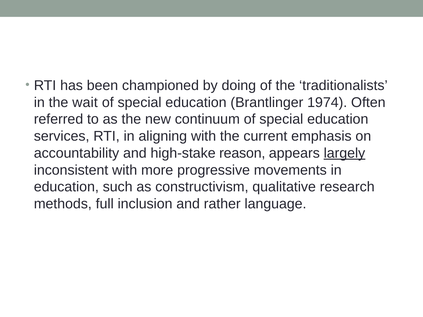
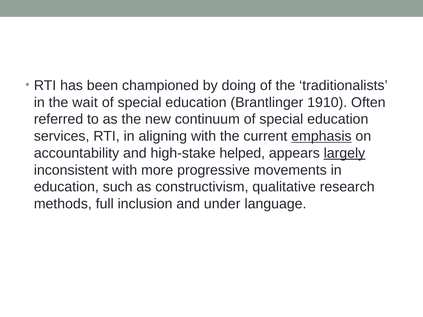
1974: 1974 -> 1910 (327, 103)
emphasis underline: none -> present (321, 136)
reason: reason -> helped (242, 153)
rather: rather -> under (222, 204)
